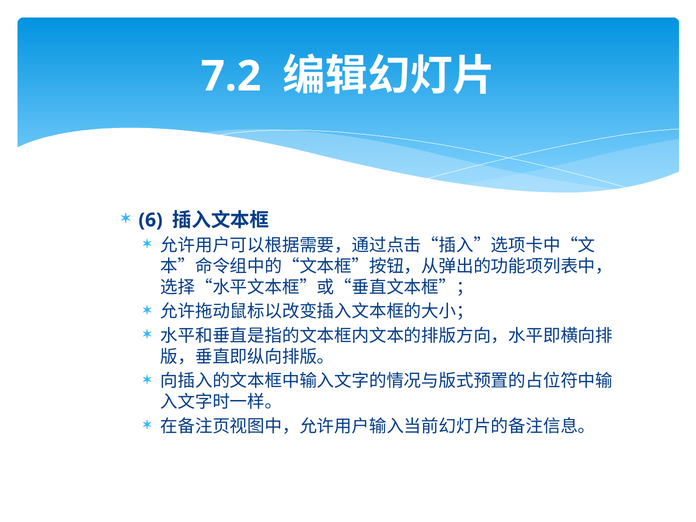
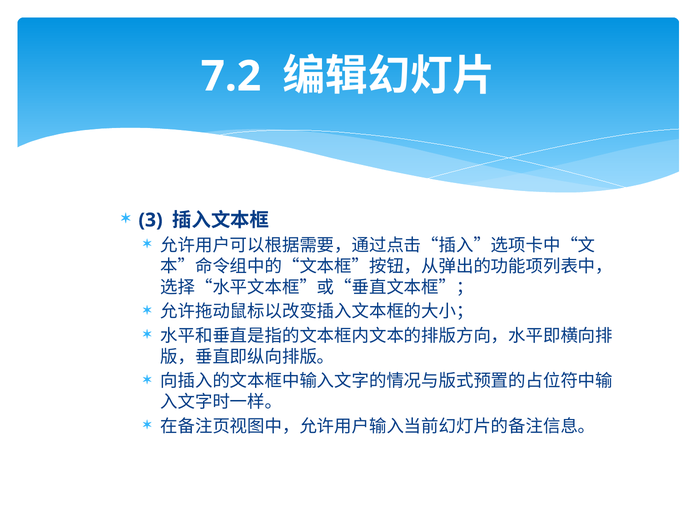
6: 6 -> 3 (151, 220)
